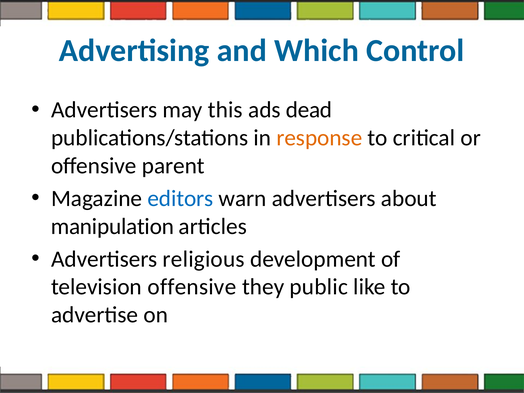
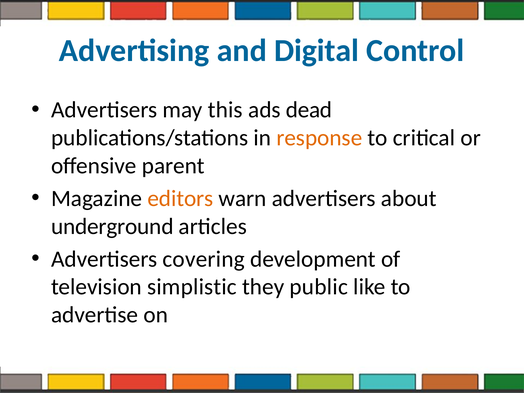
Which: Which -> Digital (317, 51)
editors colour: blue -> orange (180, 198)
manipulation: manipulation -> underground (112, 226)
religious: religious -> covering (204, 259)
television offensive: offensive -> simplistic (192, 287)
